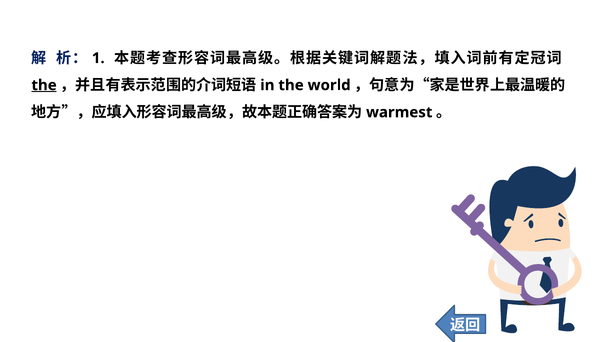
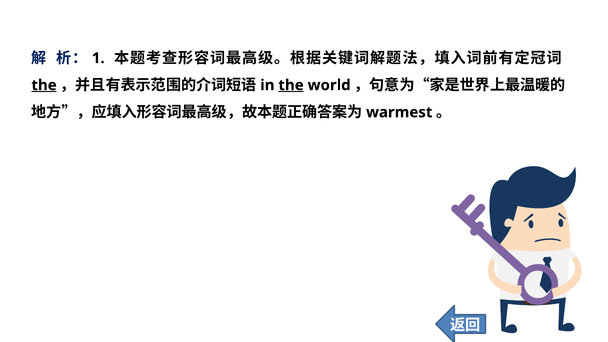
the underline: none -> present (291, 85)
